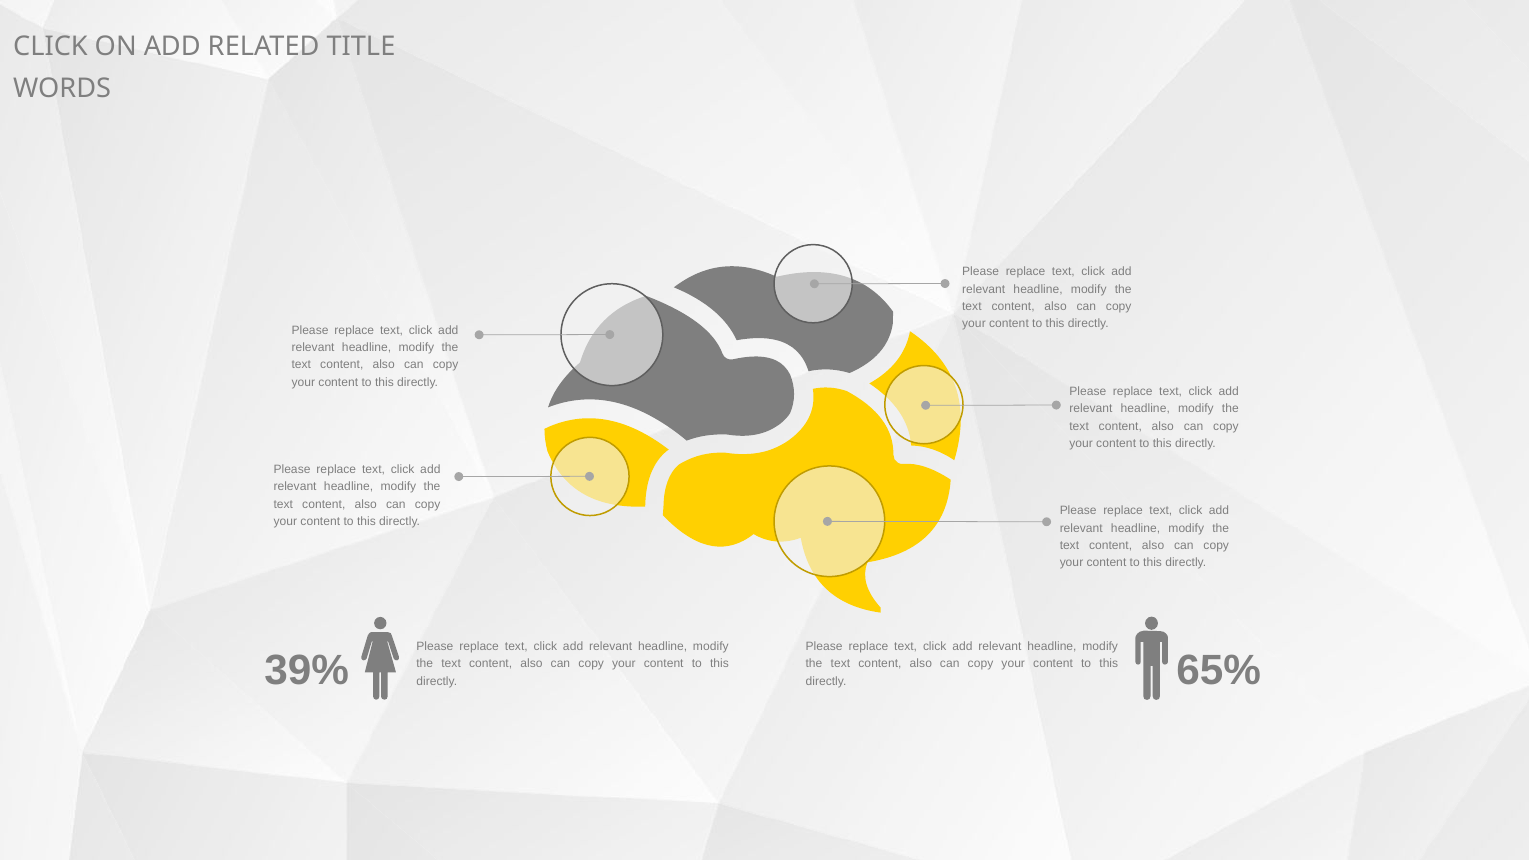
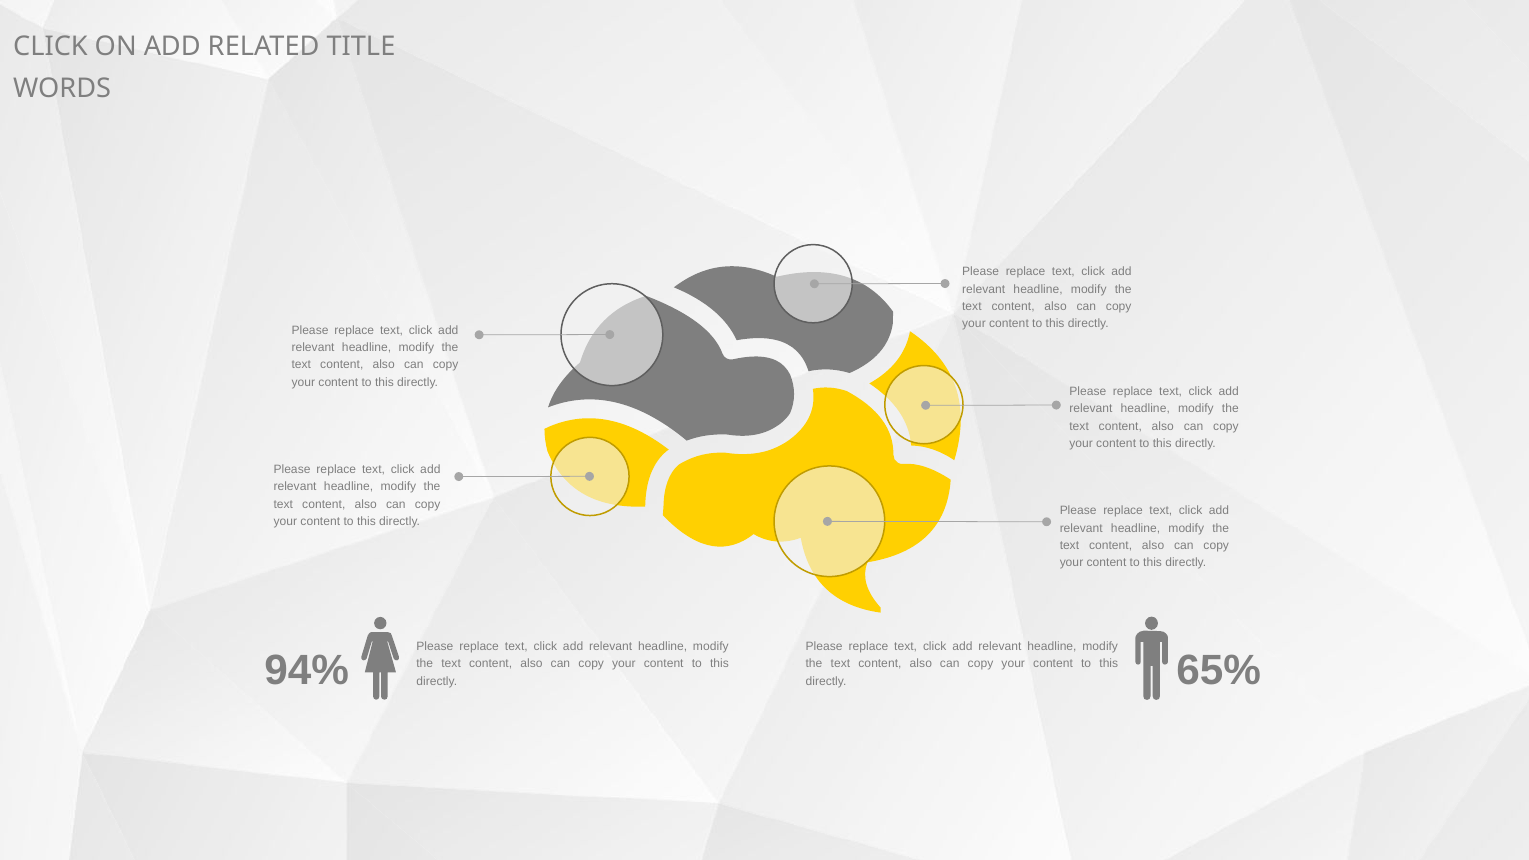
39%: 39% -> 94% (307, 670)
